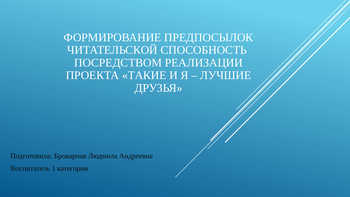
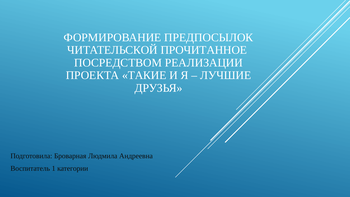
СПОСОБНОСТЬ: СПОСОБНОСТЬ -> ПРОЧИТАННОЕ (204, 50)
